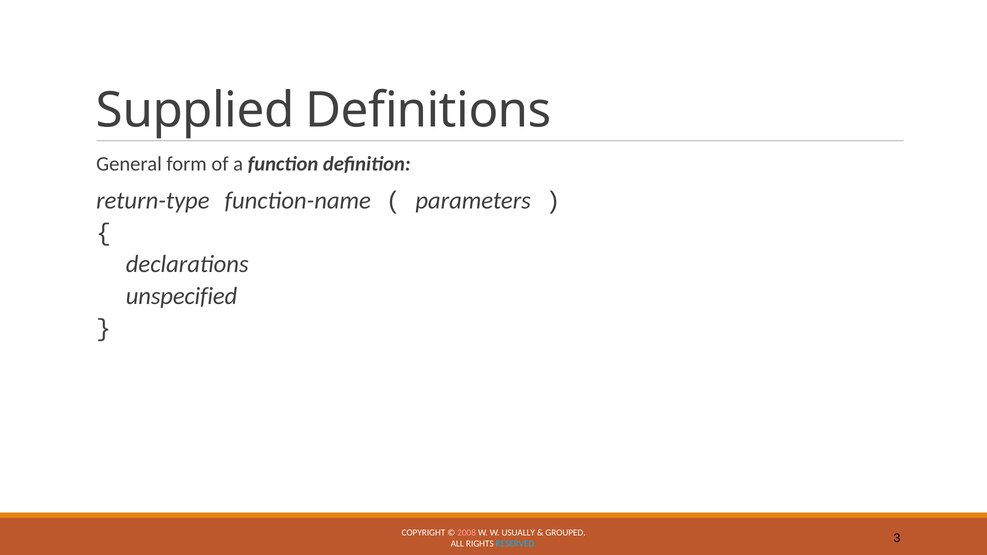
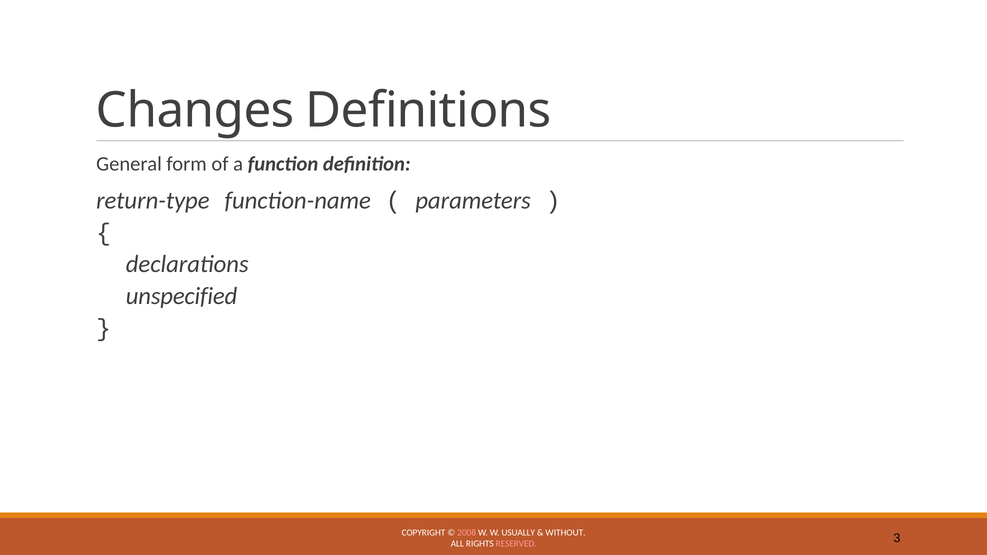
Supplied: Supplied -> Changes (195, 111)
GROUPED: GROUPED -> WITHOUT (566, 533)
RESERVED colour: light blue -> pink (516, 544)
